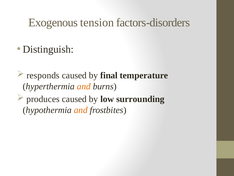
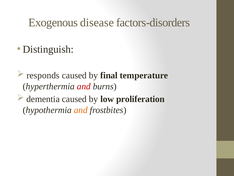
tension: tension -> disease (97, 22)
and colour: orange -> red (84, 86)
produces: produces -> dementia (43, 99)
surrounding: surrounding -> proliferation (140, 99)
